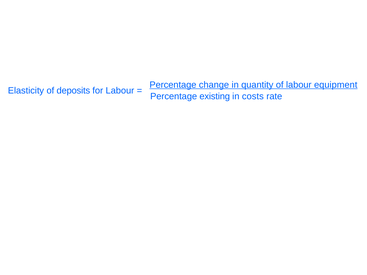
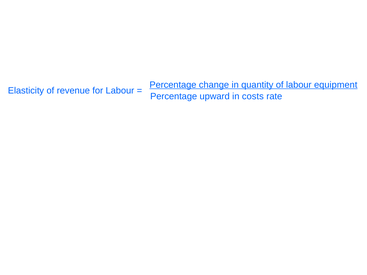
deposits: deposits -> revenue (73, 91)
existing: existing -> upward (215, 96)
